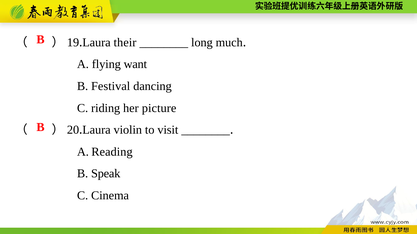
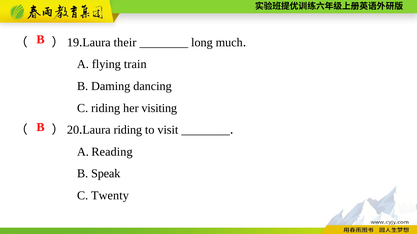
want: want -> train (135, 64)
Festival: Festival -> Daming (111, 86)
picture: picture -> visiting (159, 108)
violin: violin -> riding (128, 130)
Cinema: Cinema -> Twenty (110, 196)
